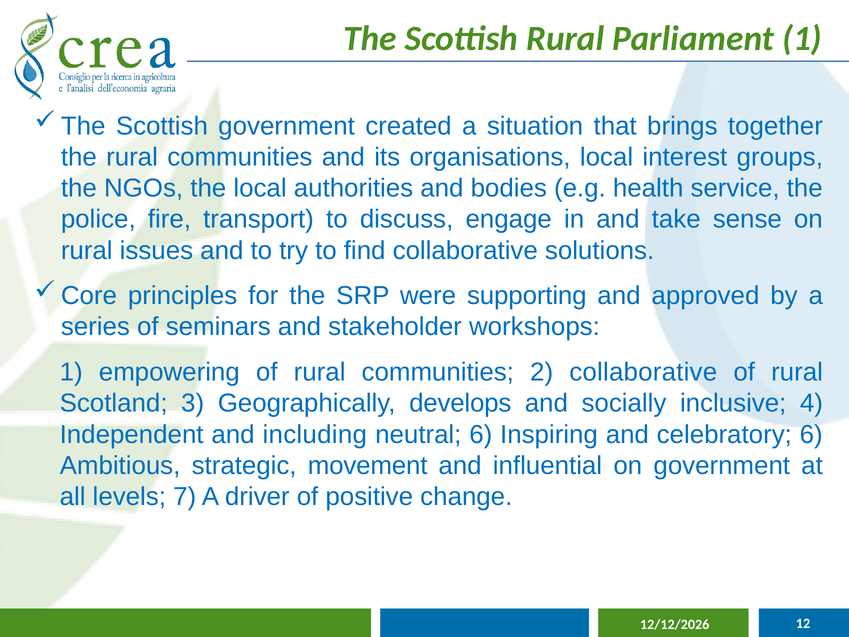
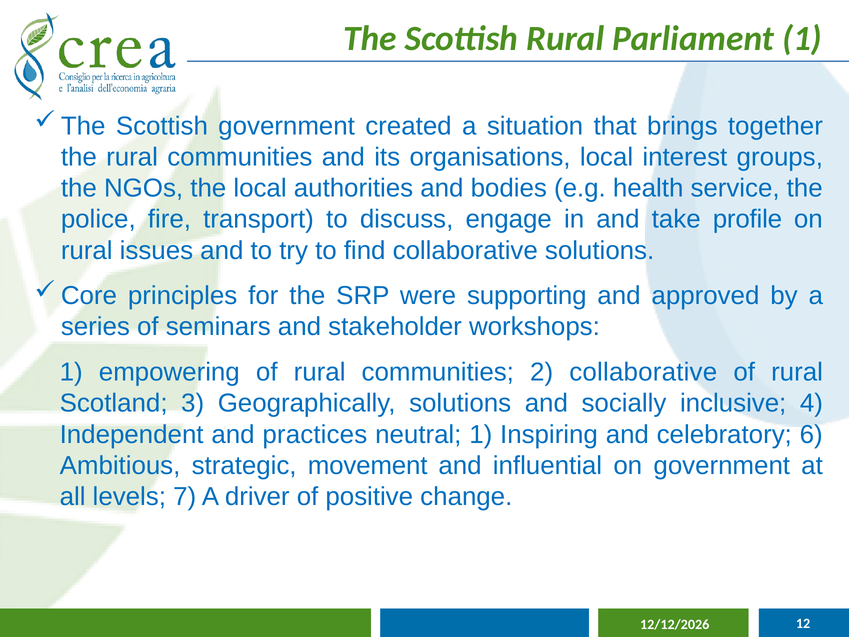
sense: sense -> profile (747, 219)
Geographically develops: develops -> solutions (460, 403)
including: including -> practices (315, 434)
neutral 6: 6 -> 1 (481, 434)
